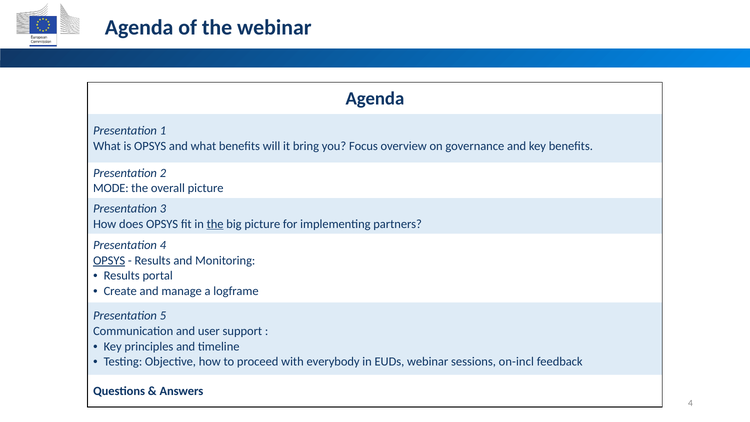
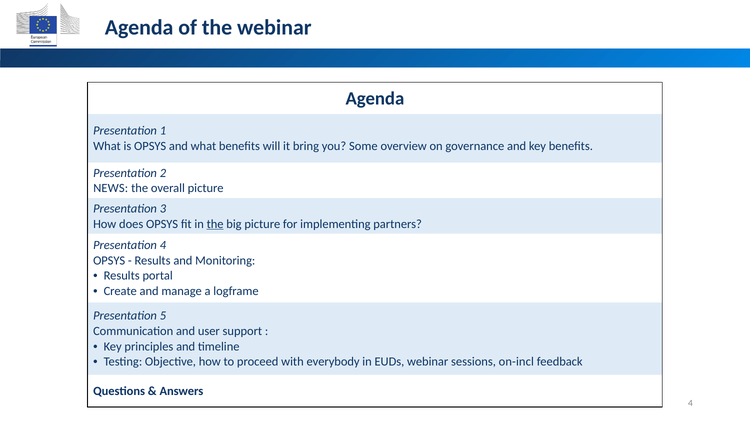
Focus: Focus -> Some (363, 146)
MODE: MODE -> NEWS (111, 188)
OPSYS underline: present -> none (109, 260)
